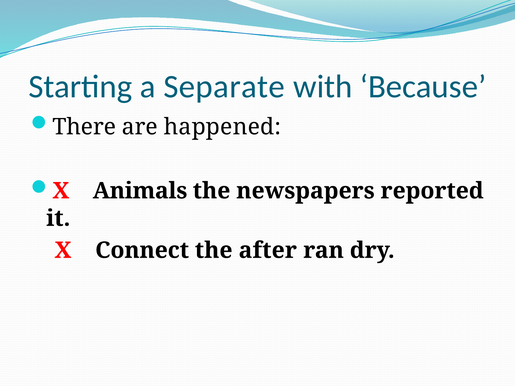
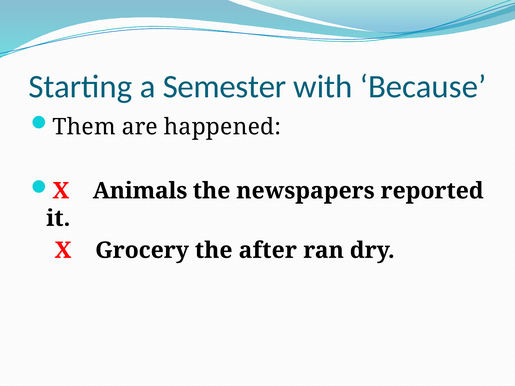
Separate: Separate -> Semester (225, 87)
There: There -> Them (84, 127)
Connect: Connect -> Grocery (142, 251)
